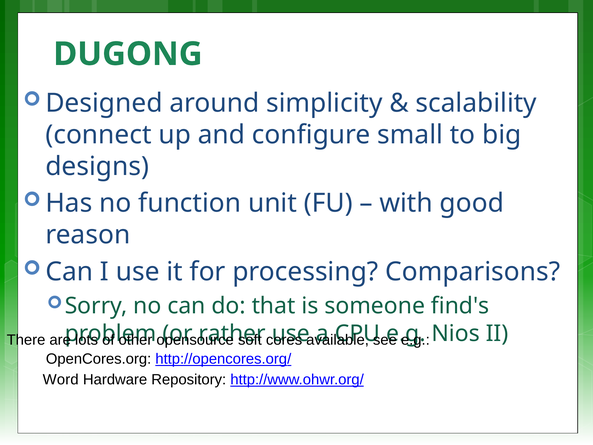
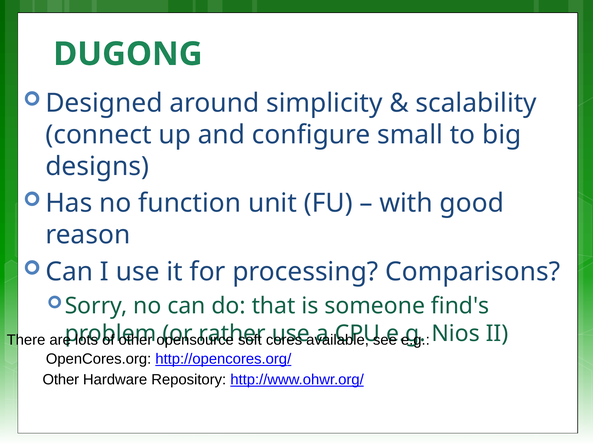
Word: Word -> Other (61, 379)
